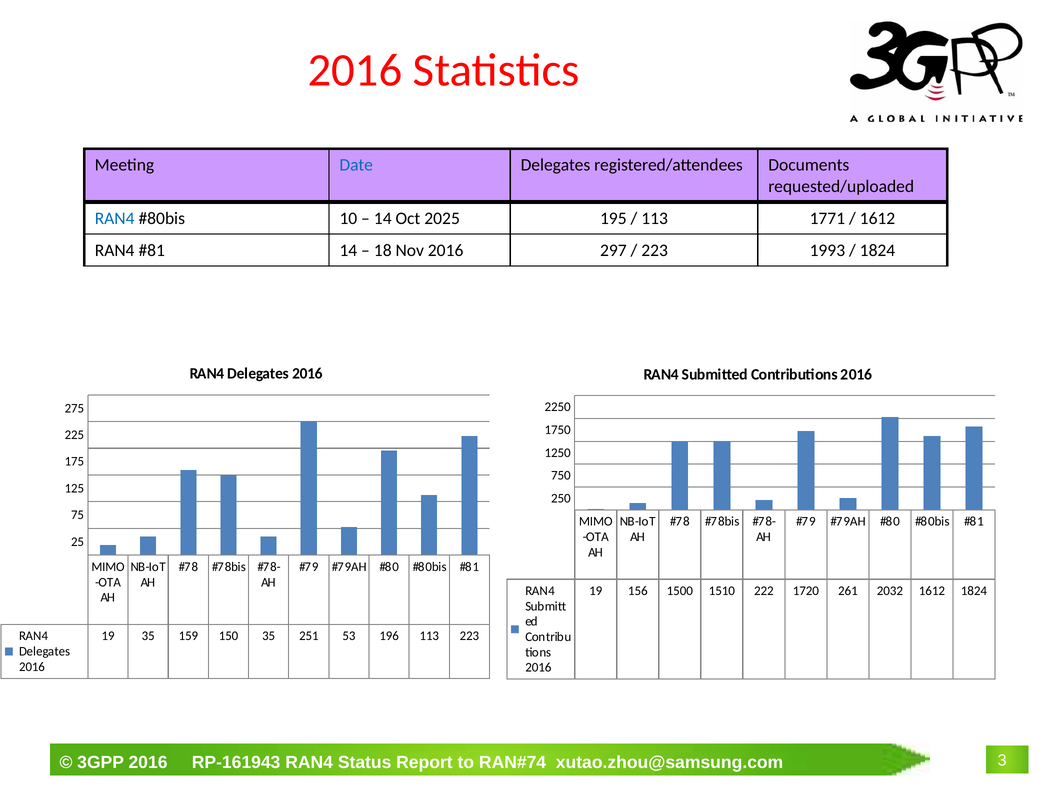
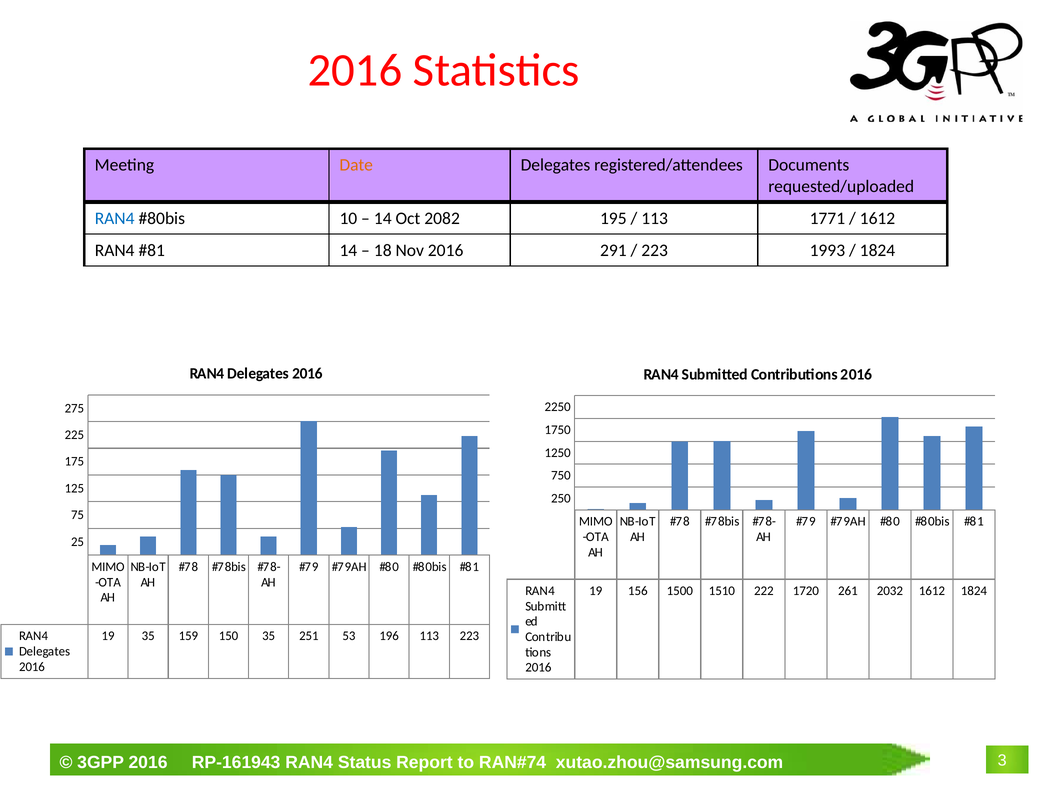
Date colour: blue -> orange (356, 165)
2025: 2025 -> 2082 (442, 218)
297: 297 -> 291 (613, 250)
